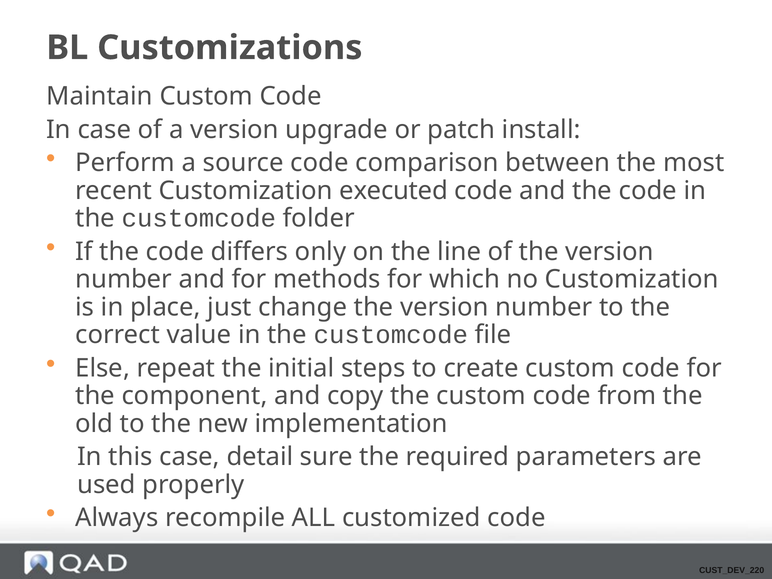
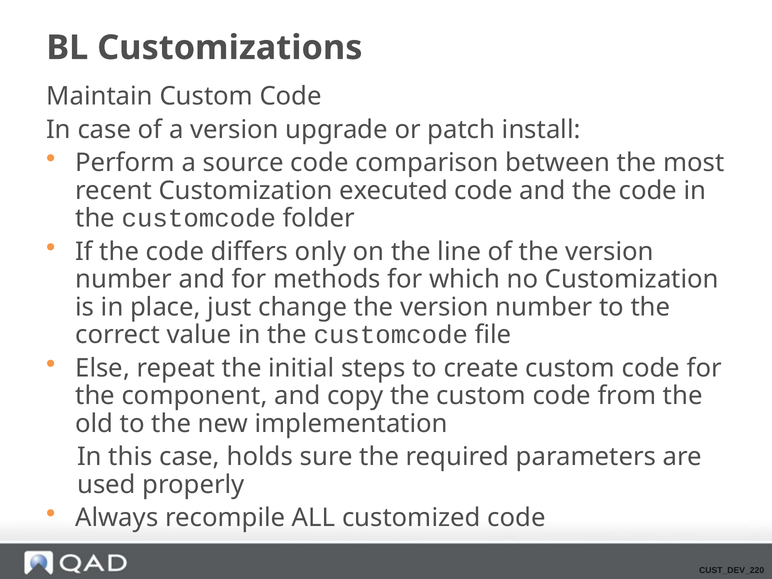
detail: detail -> holds (260, 457)
